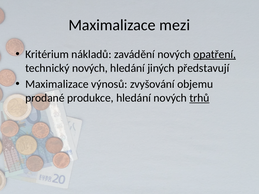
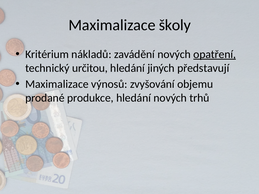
mezi: mezi -> školy (175, 25)
technický nových: nových -> určitou (90, 68)
trhů underline: present -> none (199, 98)
